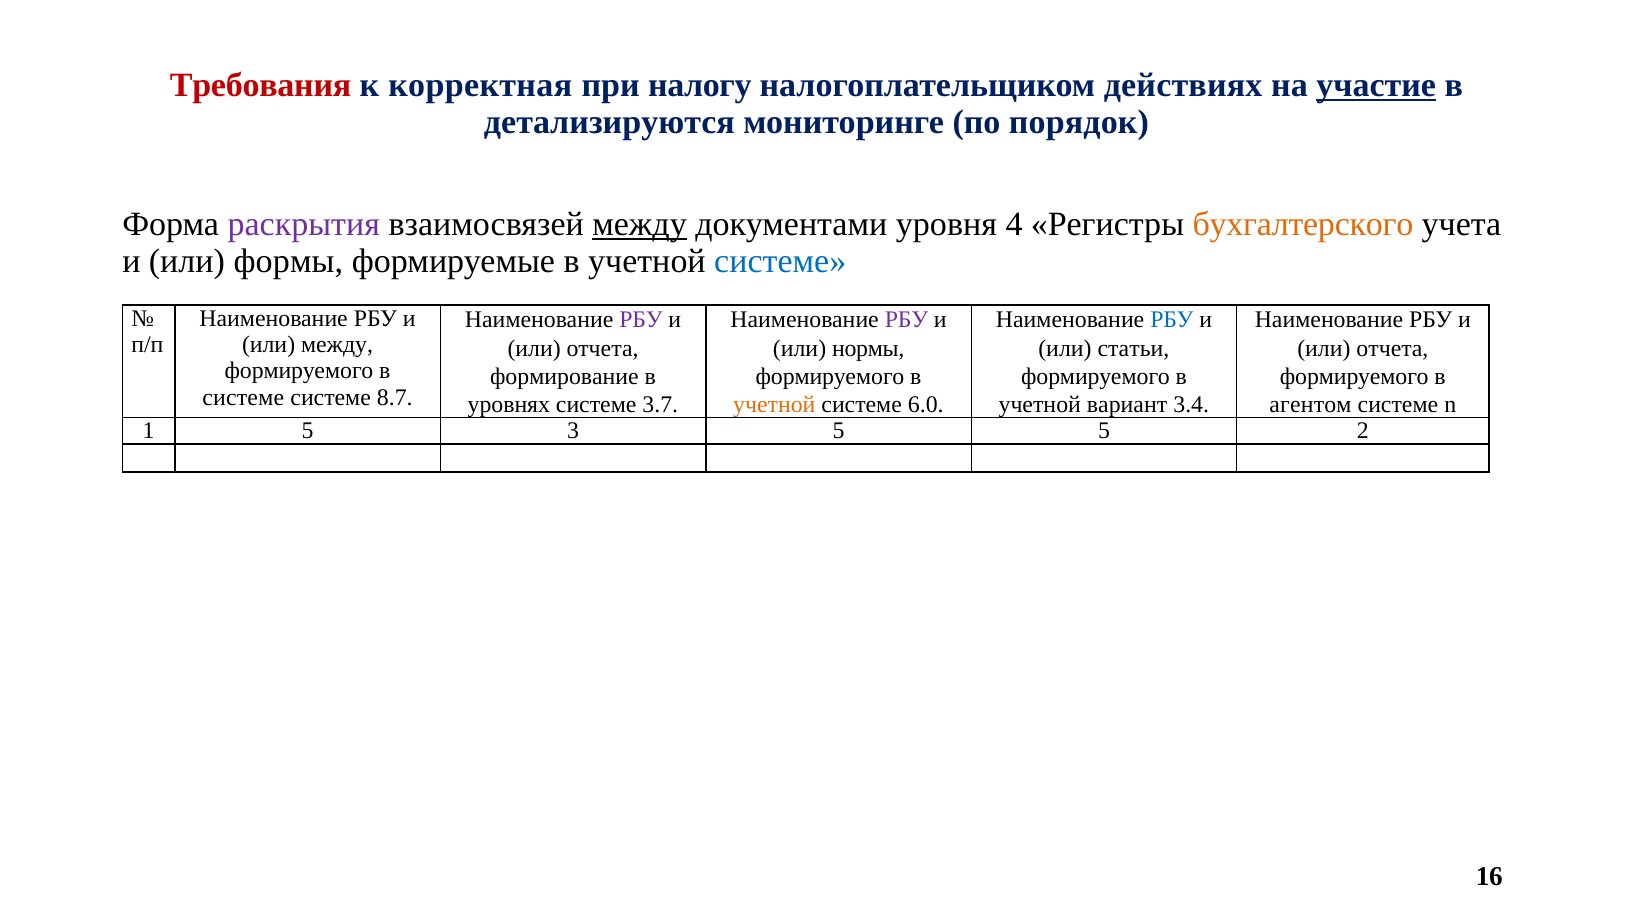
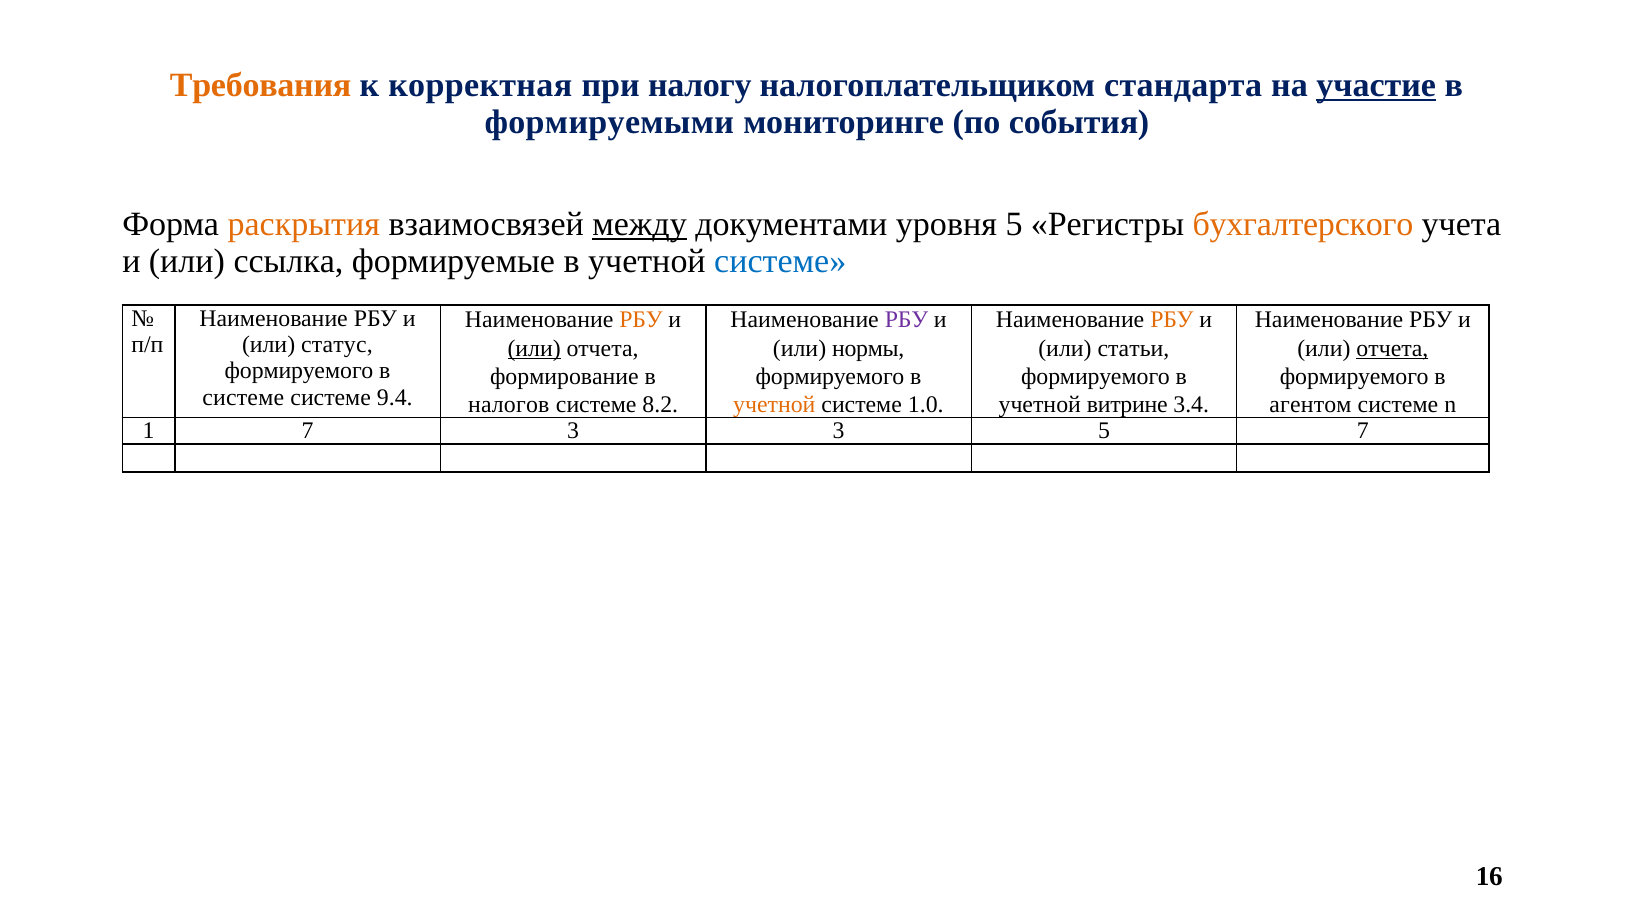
Требования colour: red -> orange (261, 85)
действиях: действиях -> стандарта (1183, 85)
детализируются: детализируются -> формируемыми (609, 122)
порядок: порядок -> события (1079, 122)
раскрытия colour: purple -> orange (304, 224)
уровня 4: 4 -> 5 (1014, 224)
формы: формы -> ссылка (288, 261)
РБУ colour: purple -> orange (641, 320)
РБУ colour: blue -> orange (1172, 320)
или между: между -> статус (337, 345)
или underline: none -> present (534, 348)
отчета underline: none -> present (1392, 348)
8.7: 8.7 -> 9.4 (395, 397)
уровнях: уровнях -> налогов (509, 405)
3.7: 3.7 -> 8.2 (660, 405)
6.0: 6.0 -> 1.0 (926, 405)
вариант: вариант -> витрине (1127, 405)
1 5: 5 -> 7 (308, 431)
3 5: 5 -> 3 (839, 431)
5 2: 2 -> 7 (1363, 431)
